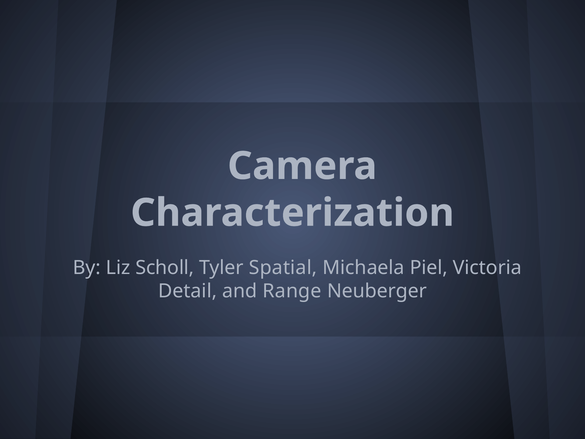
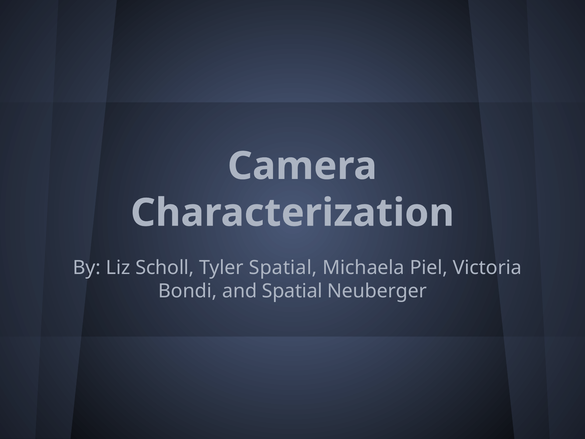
Detail: Detail -> Bondi (188, 291)
and Range: Range -> Spatial (292, 291)
